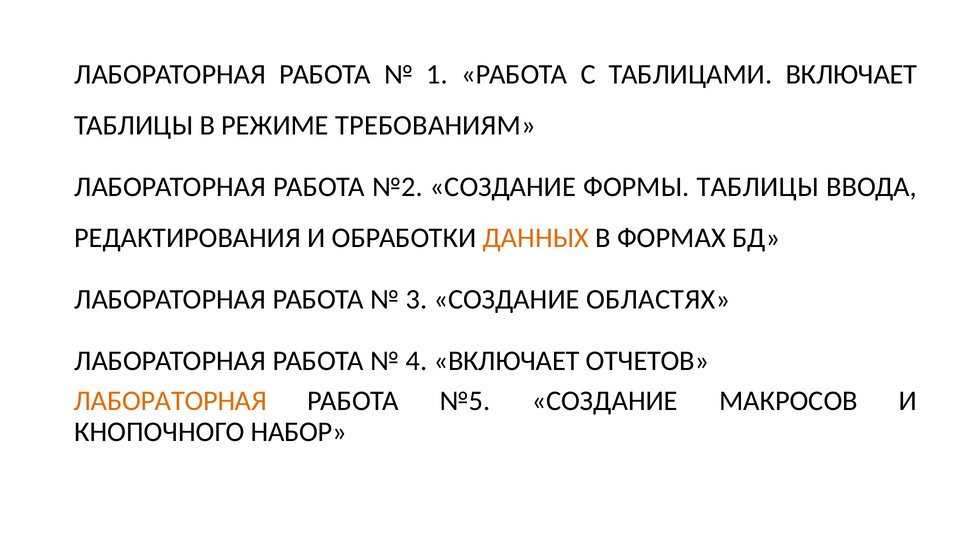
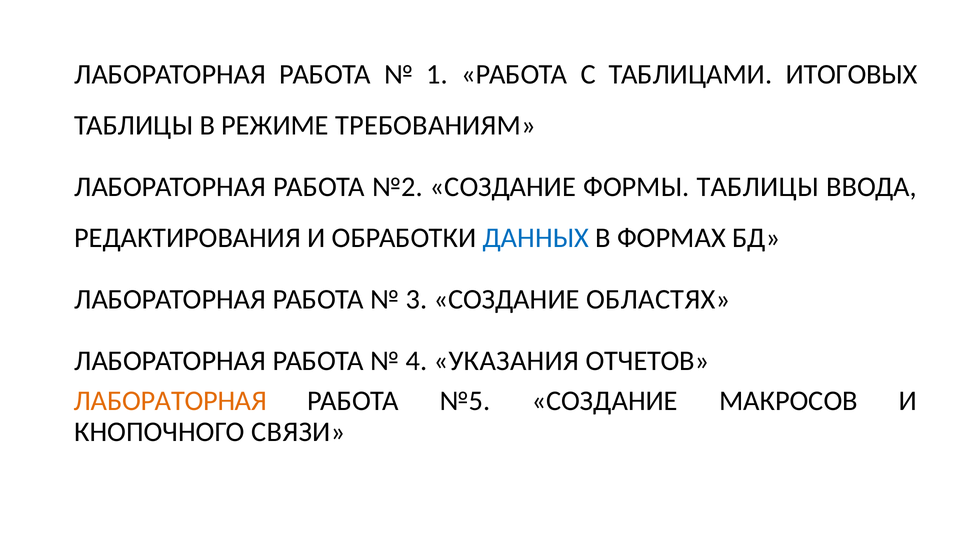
ТАБЛИЦАМИ ВКЛЮЧАЕТ: ВКЛЮЧАЕТ -> ИТОГОВЫХ (852, 74)
ДАННЫХ colour: orange -> blue (536, 238)
4 ВКЛЮЧАЕТ: ВКЛЮЧАЕТ -> УКАЗАНИЯ (506, 361)
НАБОР: НАБОР -> СВЯЗИ (298, 432)
